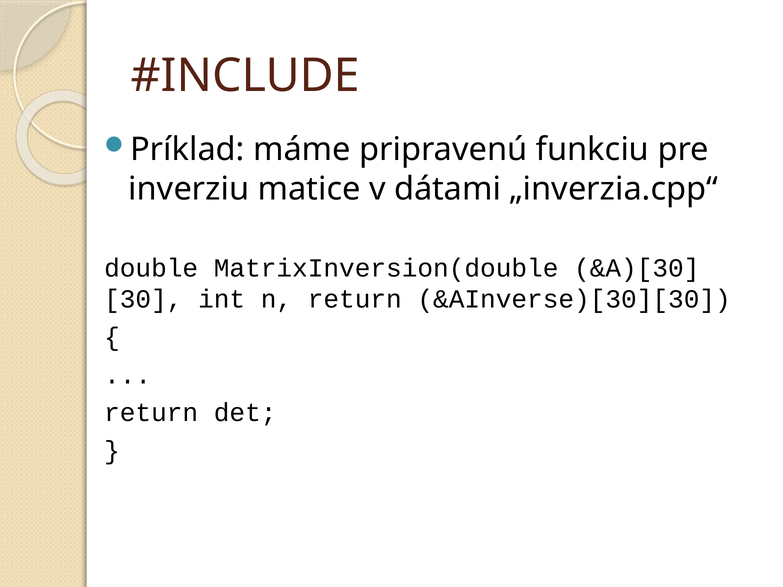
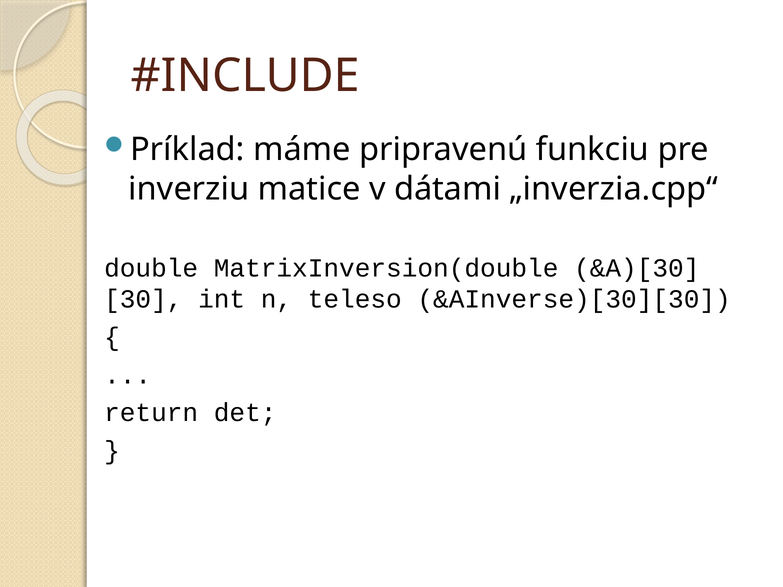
n return: return -> teleso (355, 299)
